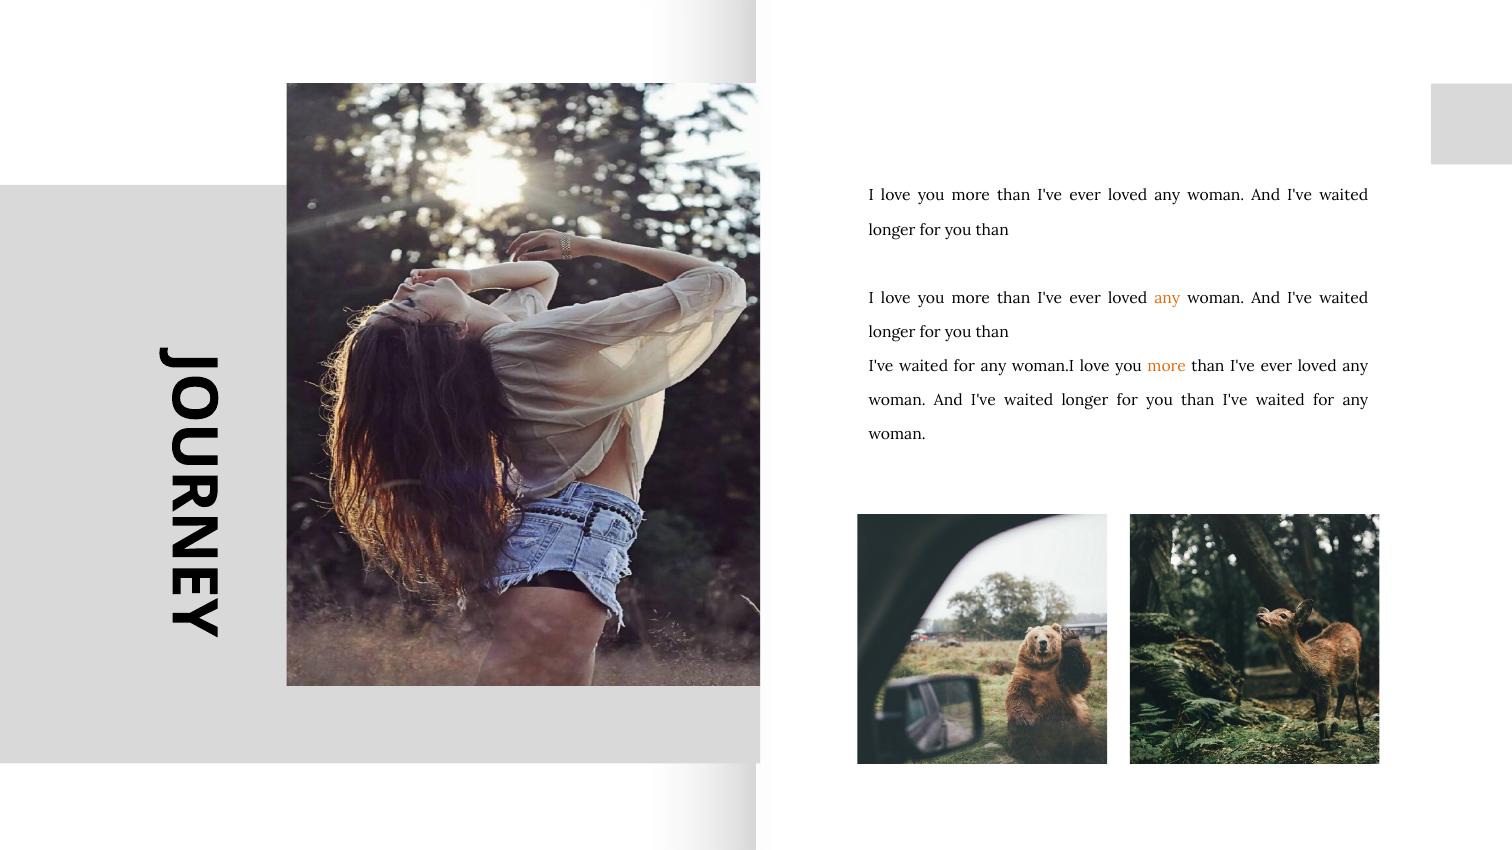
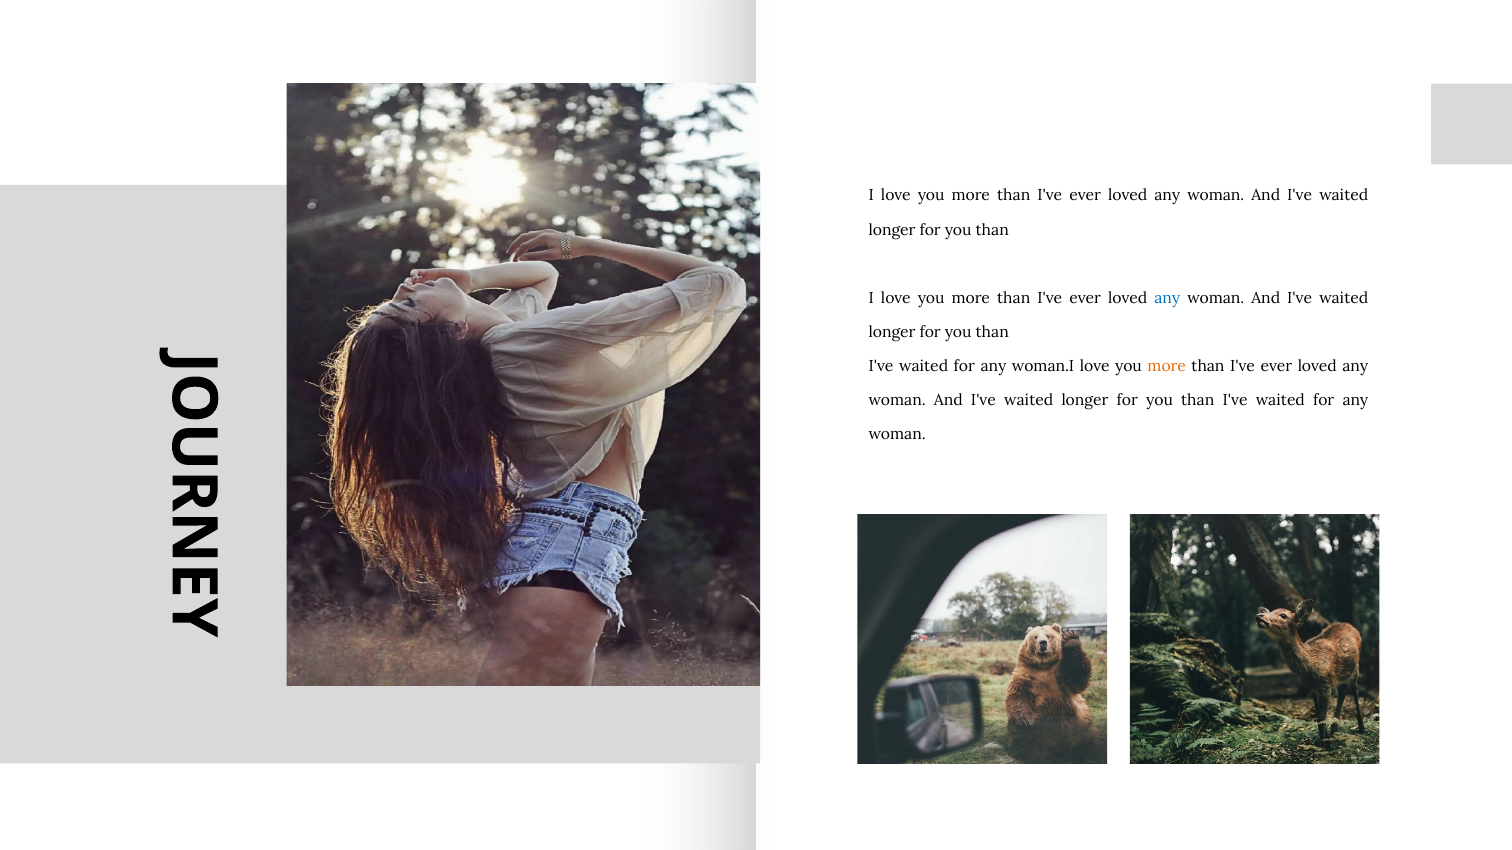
any colour: orange -> blue (1167, 298)
